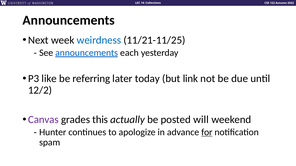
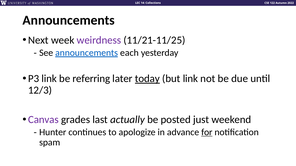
weirdness colour: blue -> purple (99, 40)
P3 like: like -> link (49, 79)
today underline: none -> present (147, 79)
12/2: 12/2 -> 12/3 (40, 90)
this: this -> last (100, 120)
will: will -> just (201, 120)
